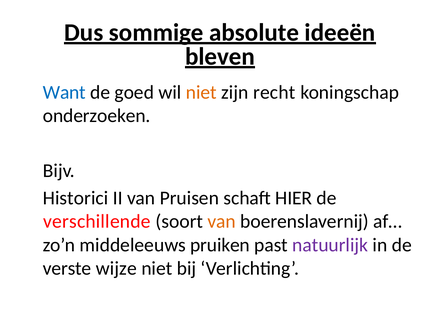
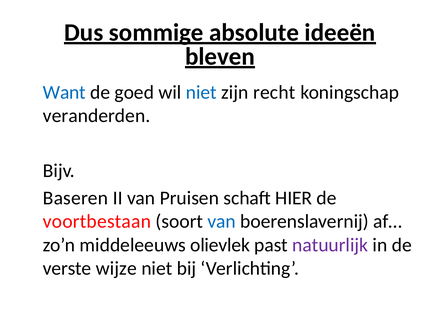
niet colour: orange -> blue (201, 92)
onderzoeken: onderzoeken -> veranderden (97, 116)
Historici: Historici -> Baseren (76, 198)
verschillende: verschillende -> voortbestaan (97, 221)
van colour: orange -> blue (222, 221)
pruiken: pruiken -> olievlek (220, 245)
